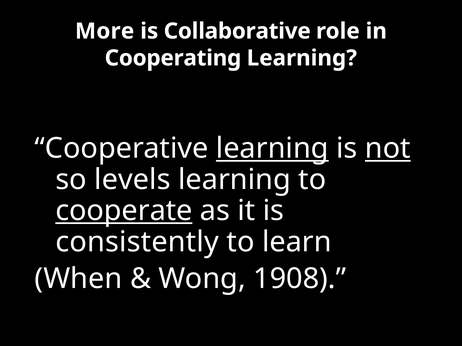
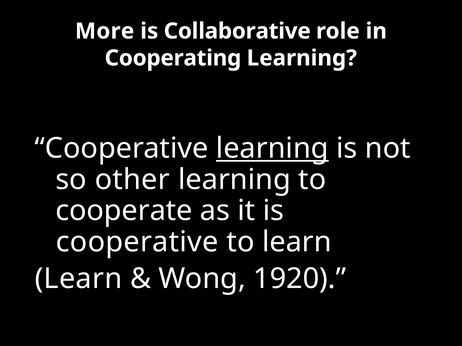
not underline: present -> none (388, 149)
levels: levels -> other (132, 180)
cooperate underline: present -> none (124, 211)
consistently: consistently -> cooperative (137, 242)
When: When -> Learn (78, 279)
1908: 1908 -> 1920 (300, 279)
